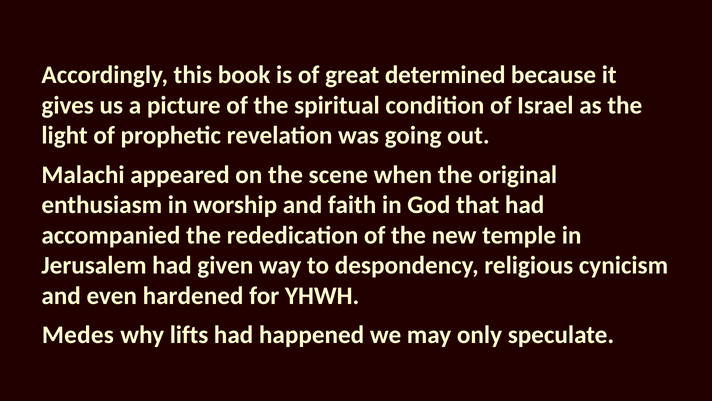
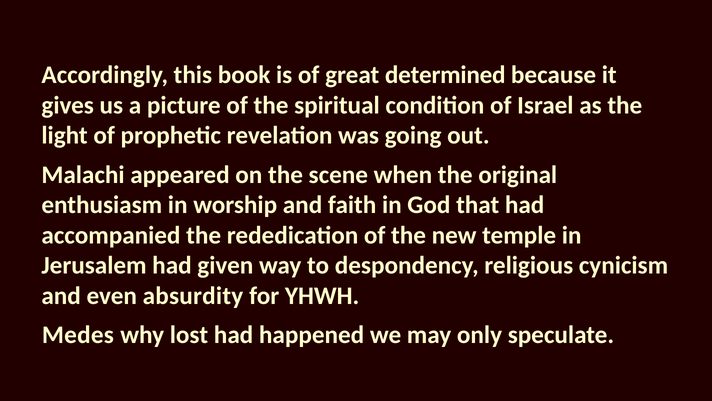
hardened: hardened -> absurdity (193, 295)
lifts: lifts -> lost (189, 335)
